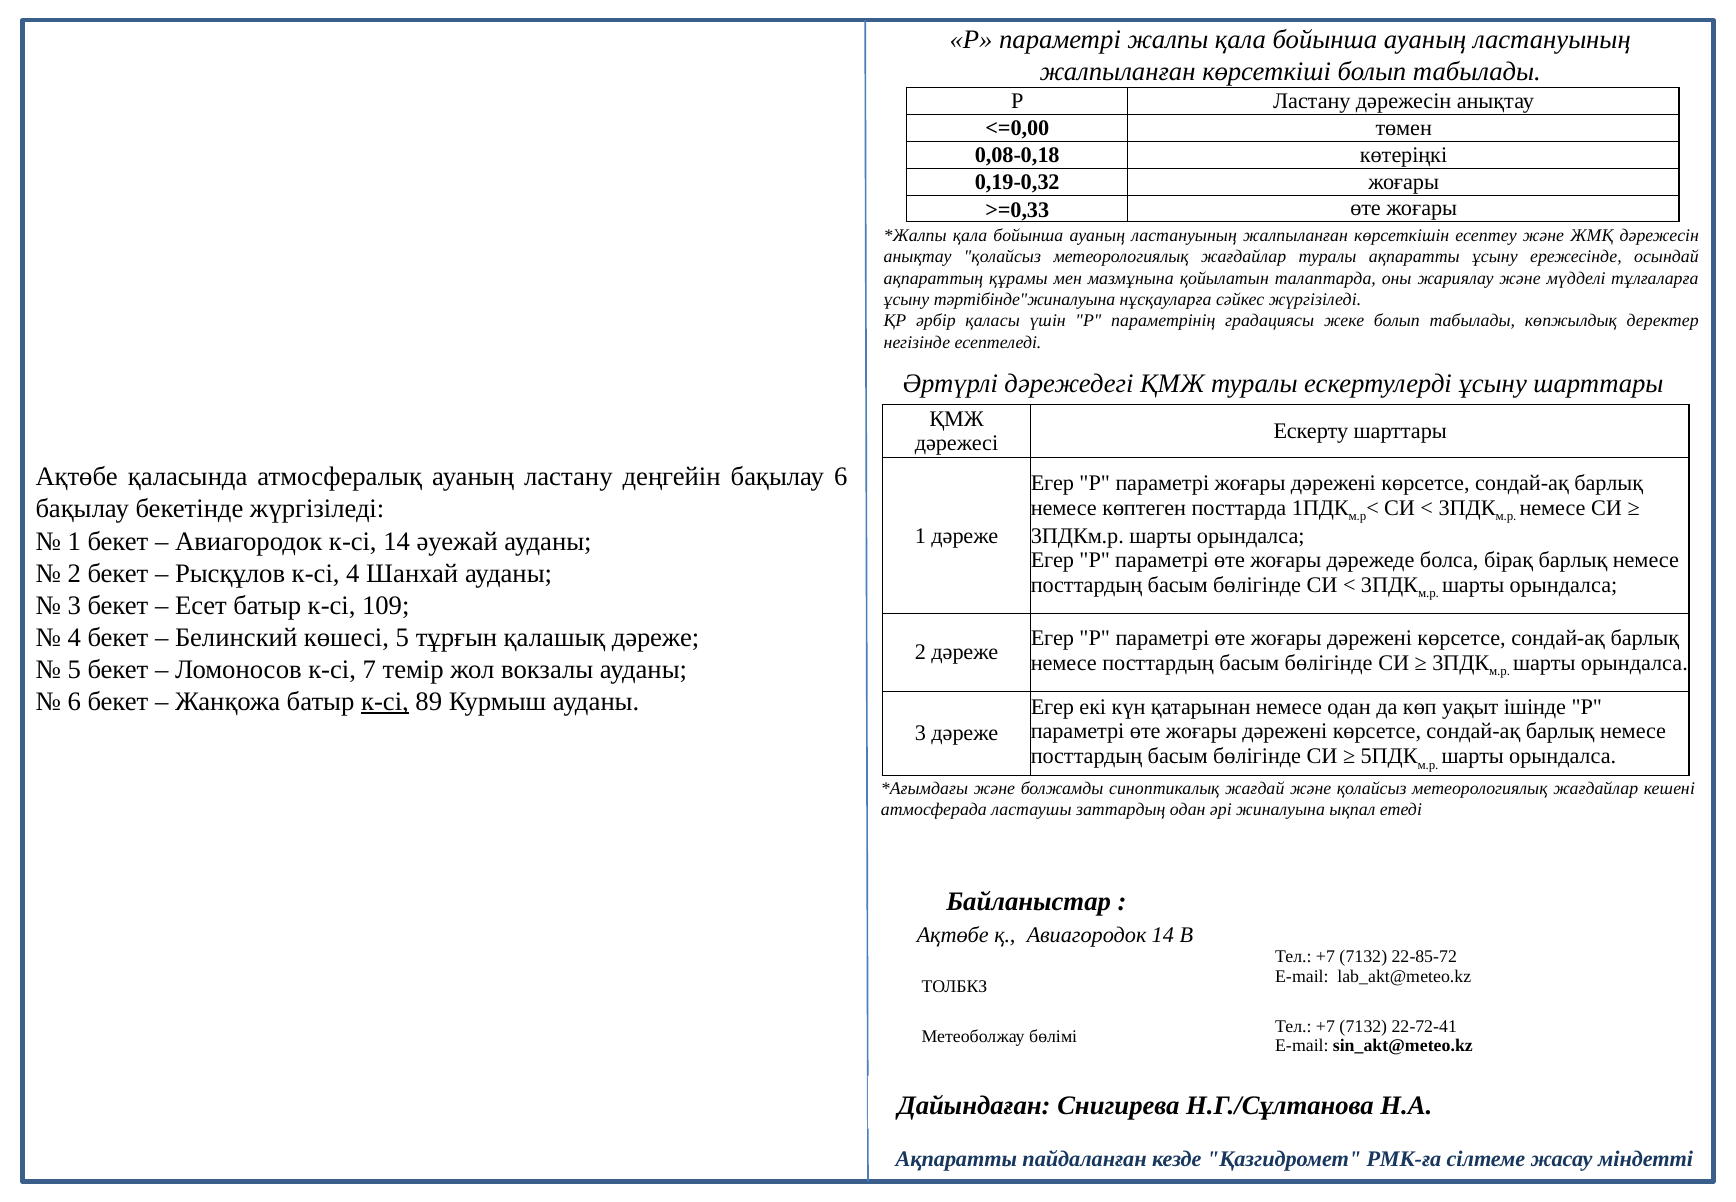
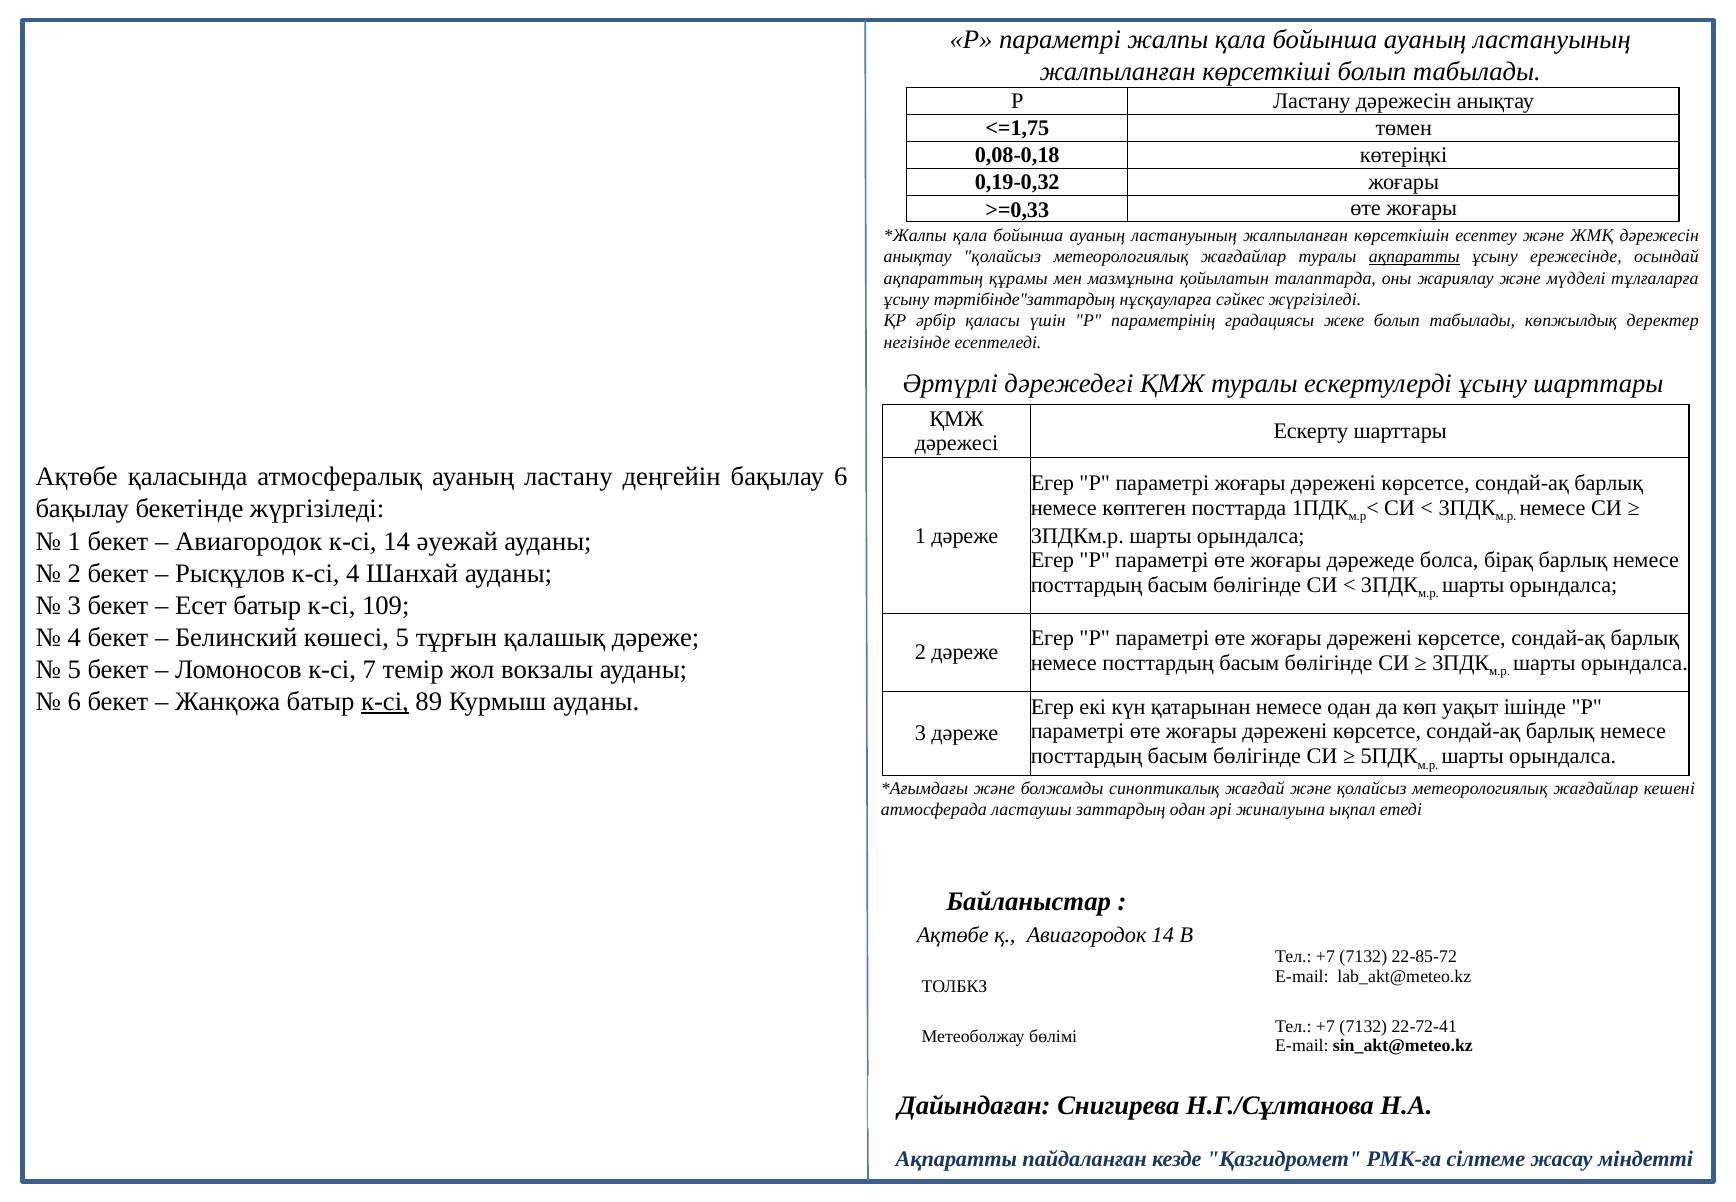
<=0,00: <=0,00 -> <=1,75 (1017, 128)
ақпаратты underline: none -> present (1414, 257)
тәртібінде"жиналуына: тәртібінде"жиналуына -> тәртібінде"заттардың (1025, 300)
